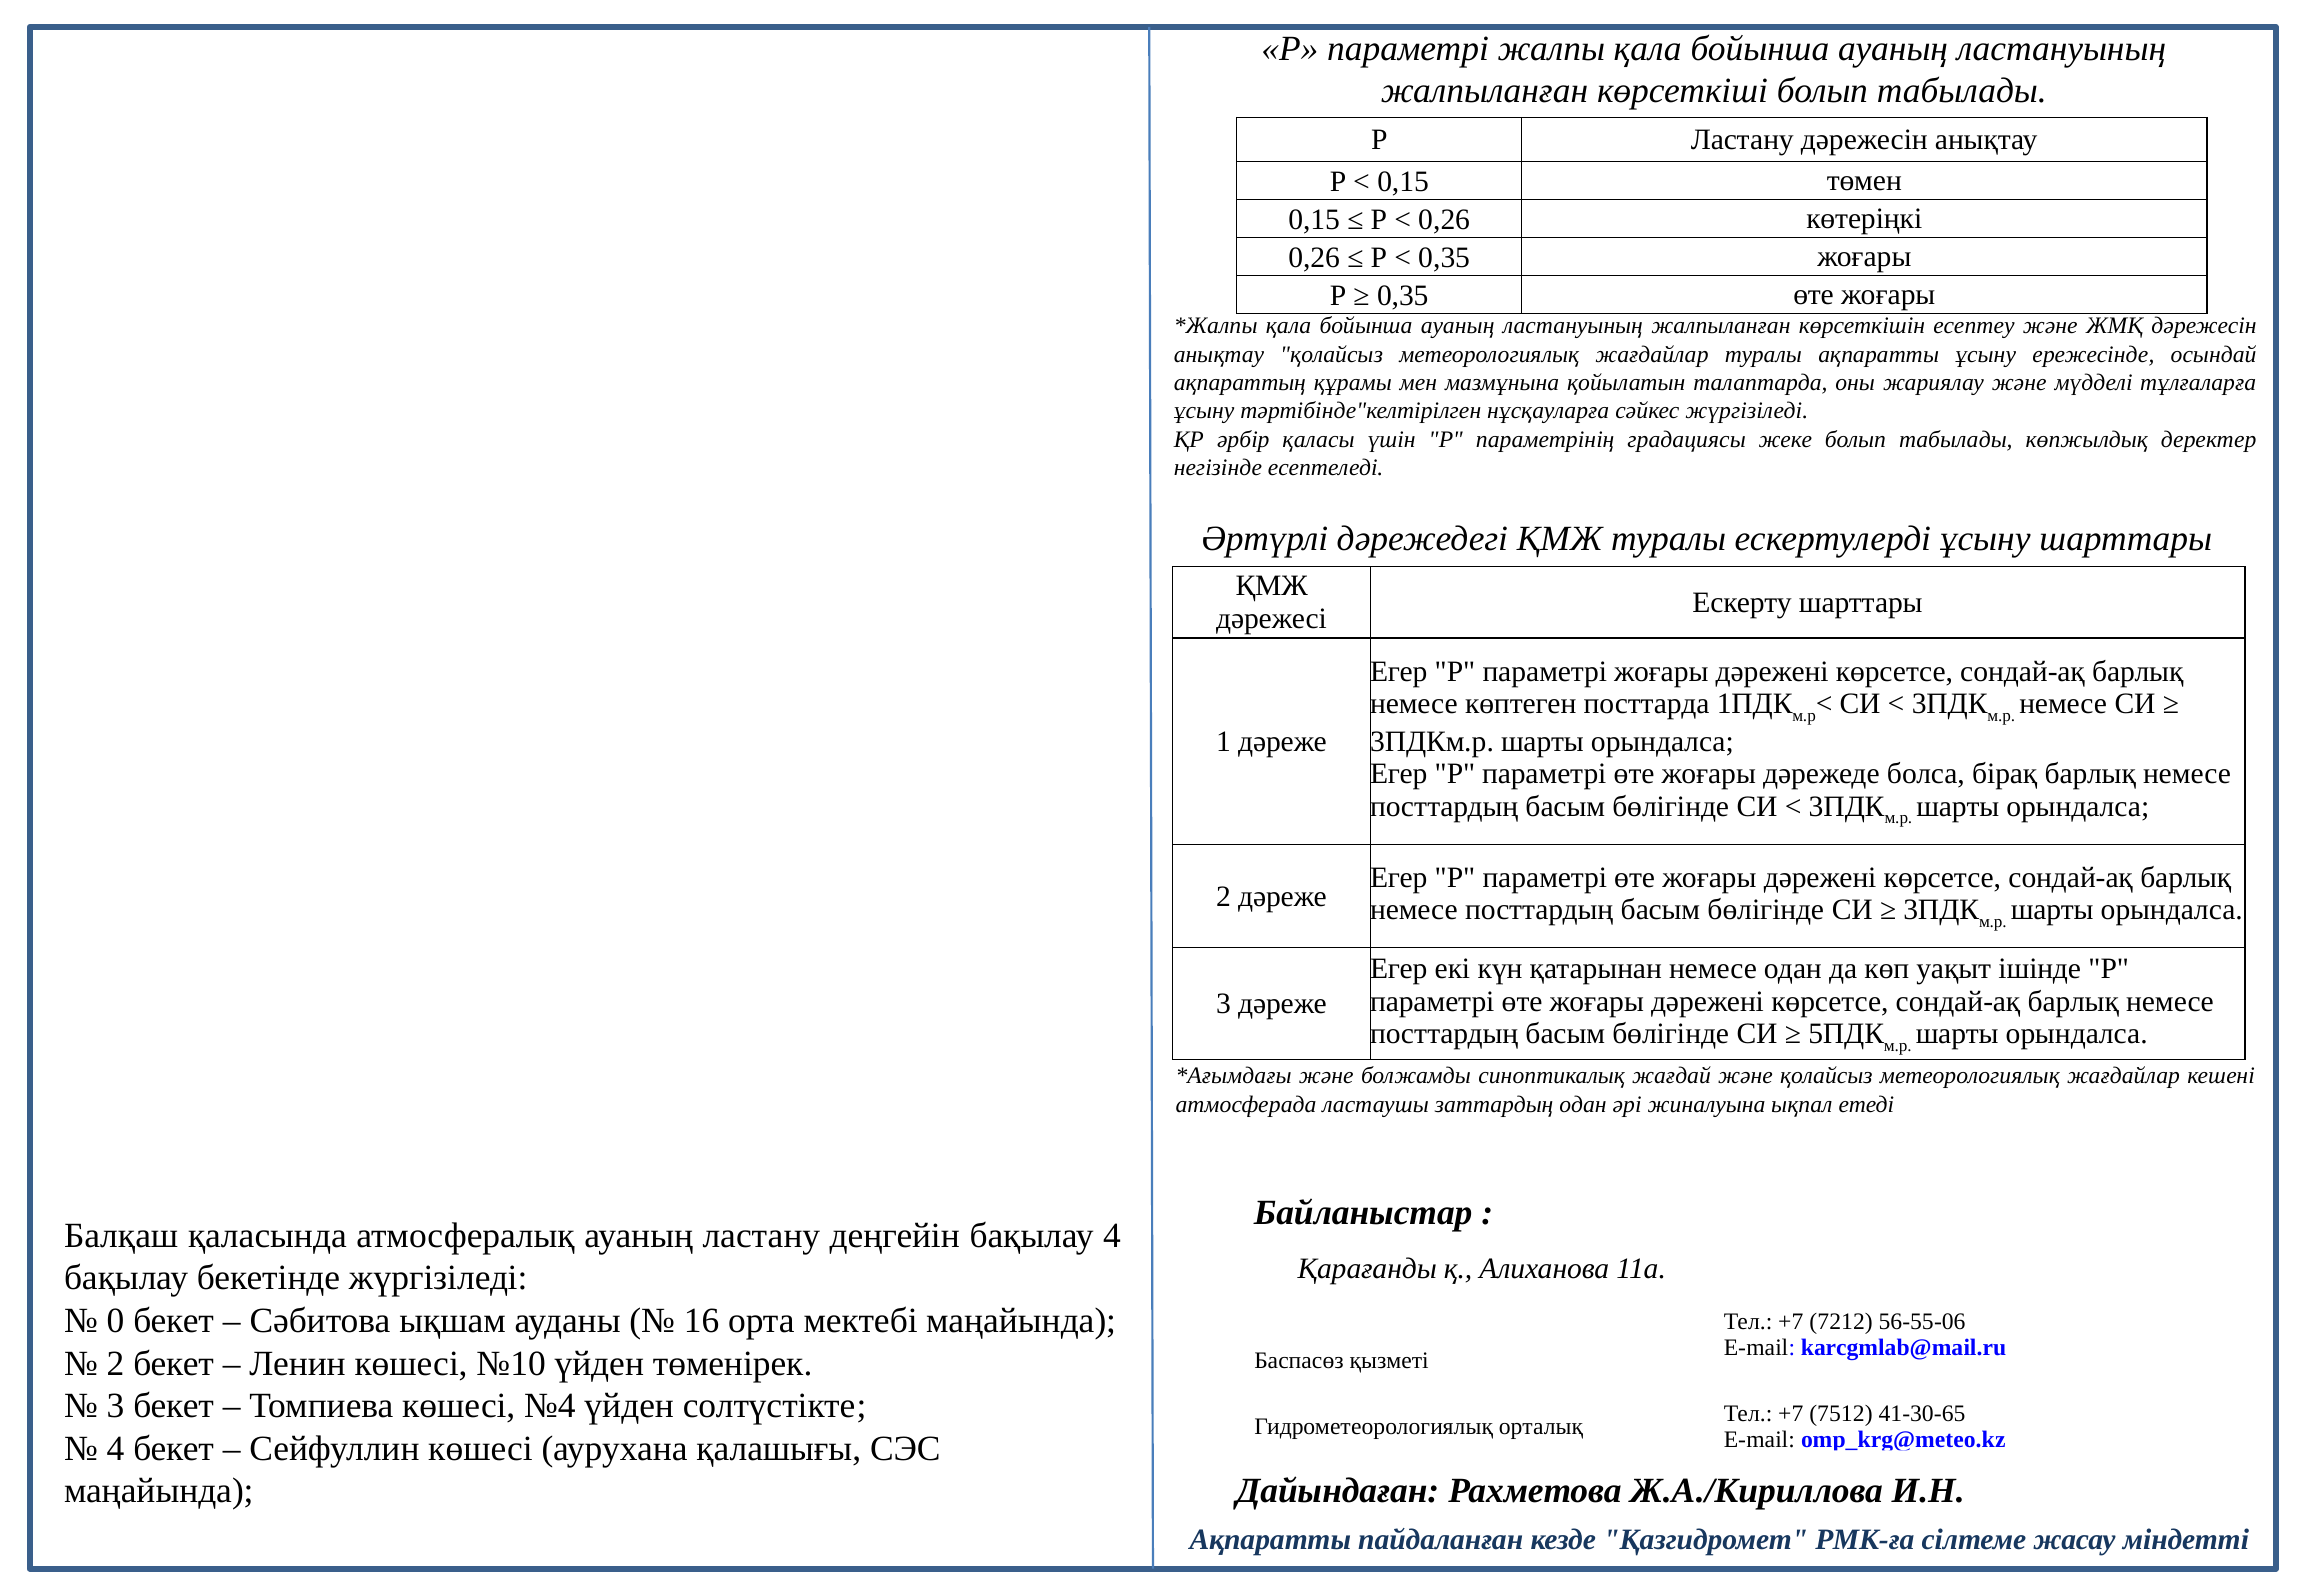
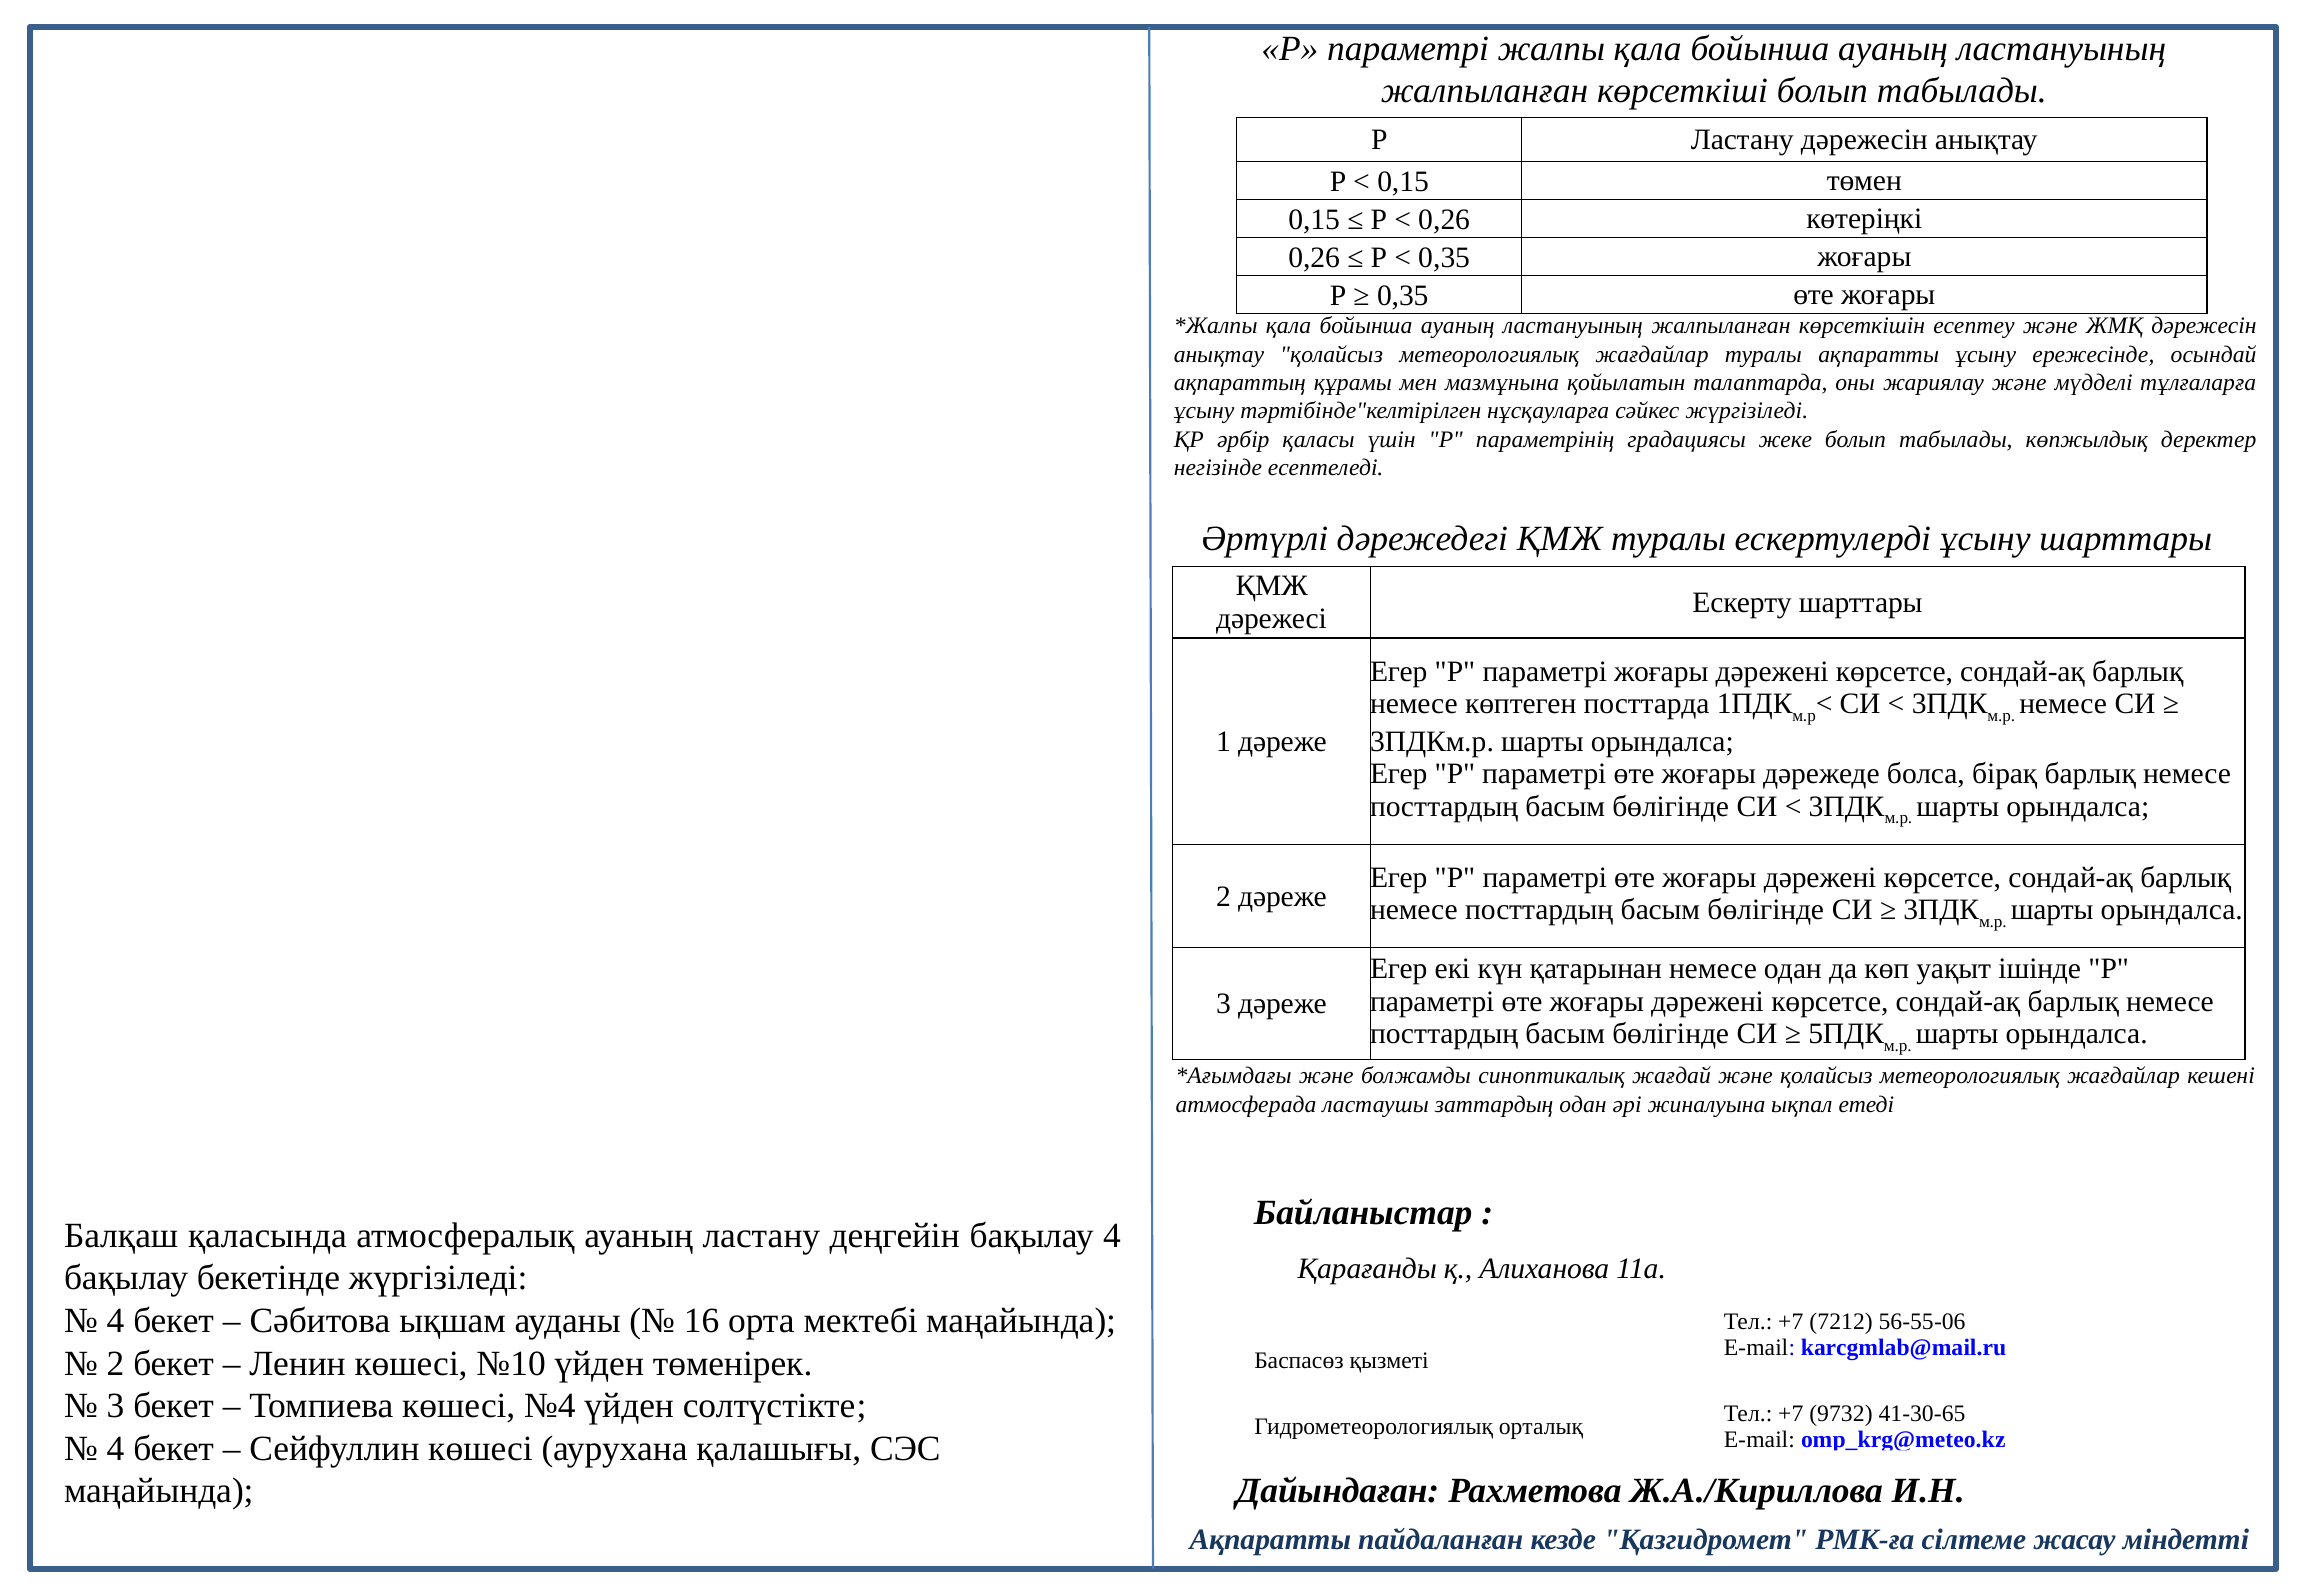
0: 0 -> 4 (116, 1321)
7512: 7512 -> 9732 (1841, 1414)
